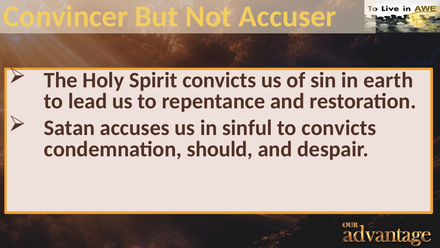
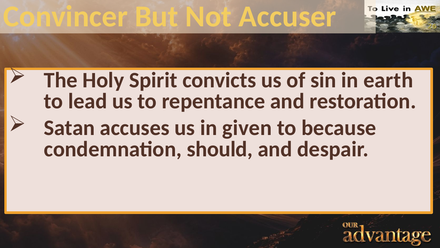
sinful: sinful -> given (247, 128)
to convicts: convicts -> because (339, 128)
